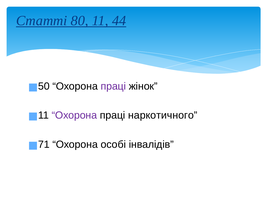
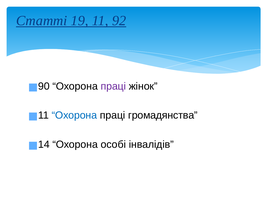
80: 80 -> 19 (80, 21)
44: 44 -> 92 (119, 21)
50: 50 -> 90 (44, 86)
Охорона colour: purple -> blue (74, 116)
наркотичного: наркотичного -> громадянства (163, 116)
71: 71 -> 14 (44, 145)
